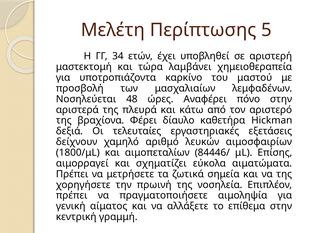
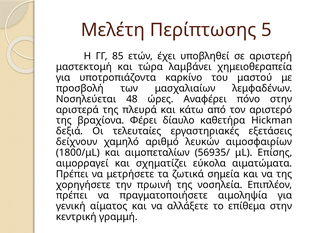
34: 34 -> 85 (118, 56)
84446/: 84446/ -> 56935/ (212, 153)
